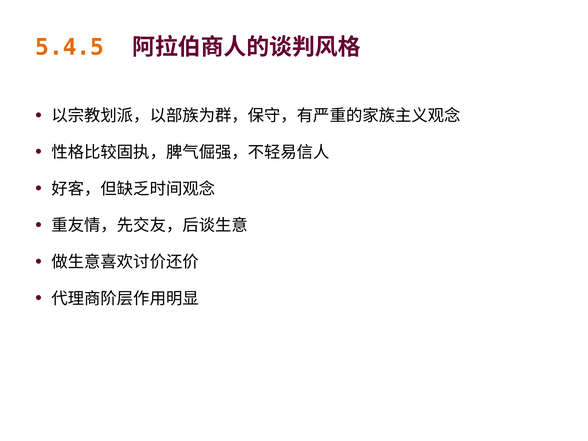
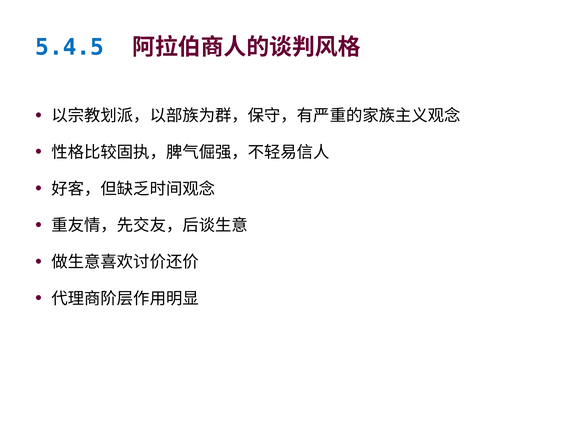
5.4.5 colour: orange -> blue (70, 47)
